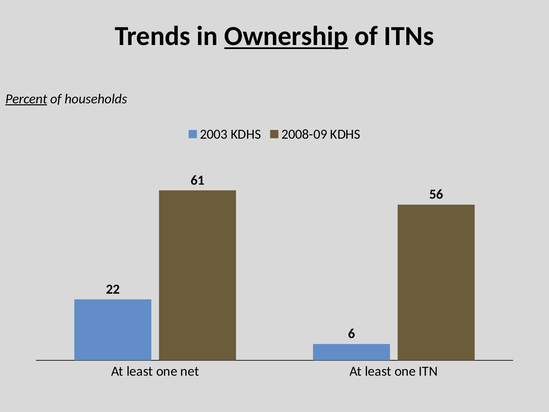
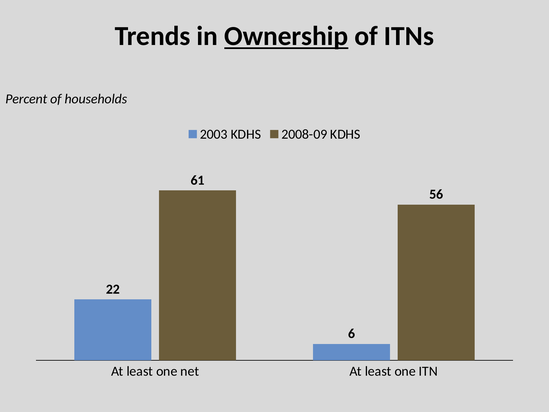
Percent underline: present -> none (26, 99)
